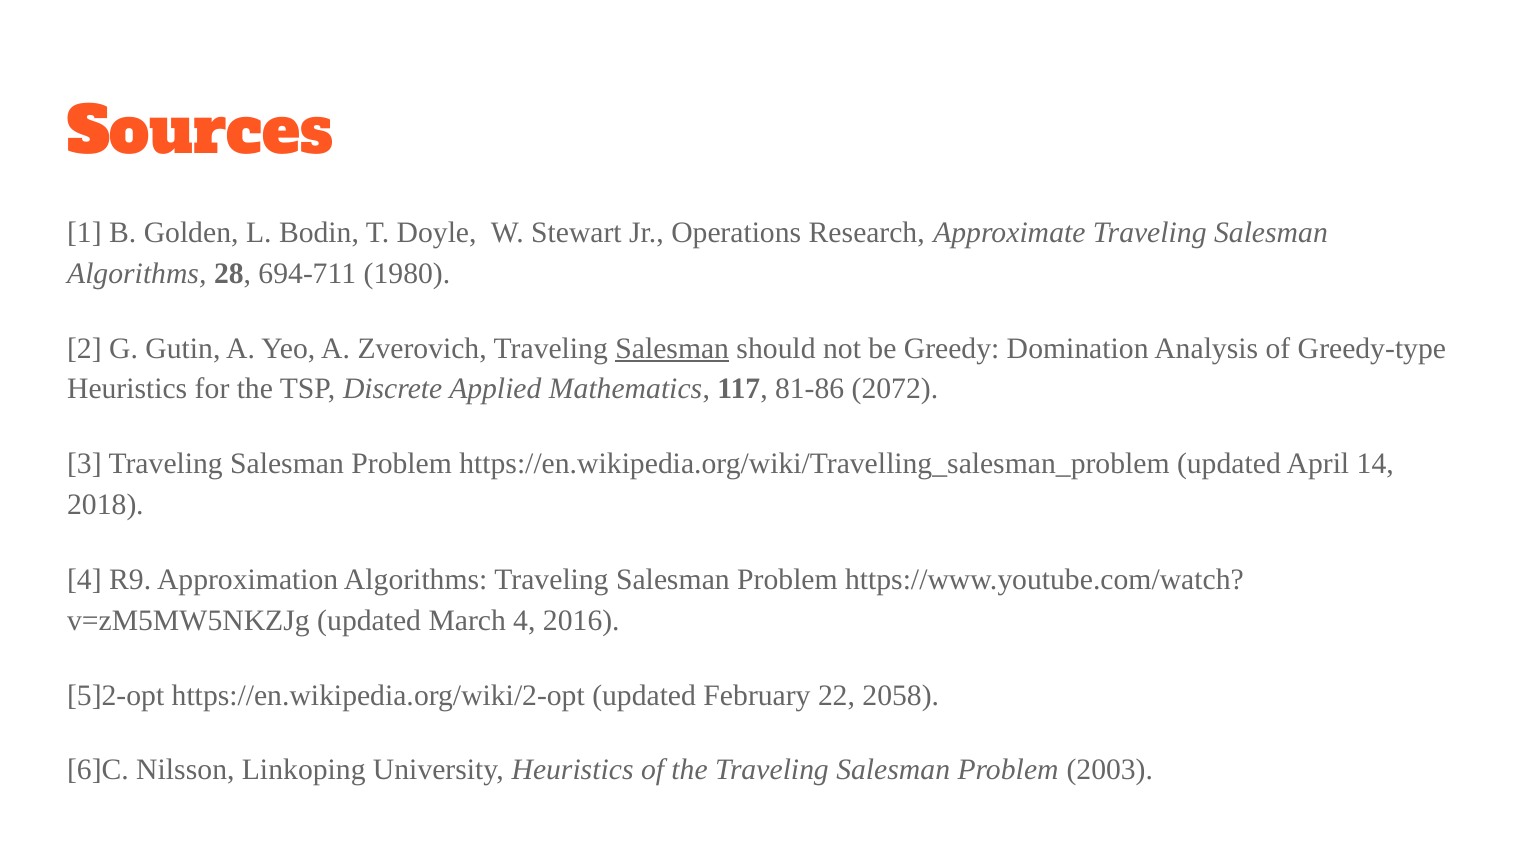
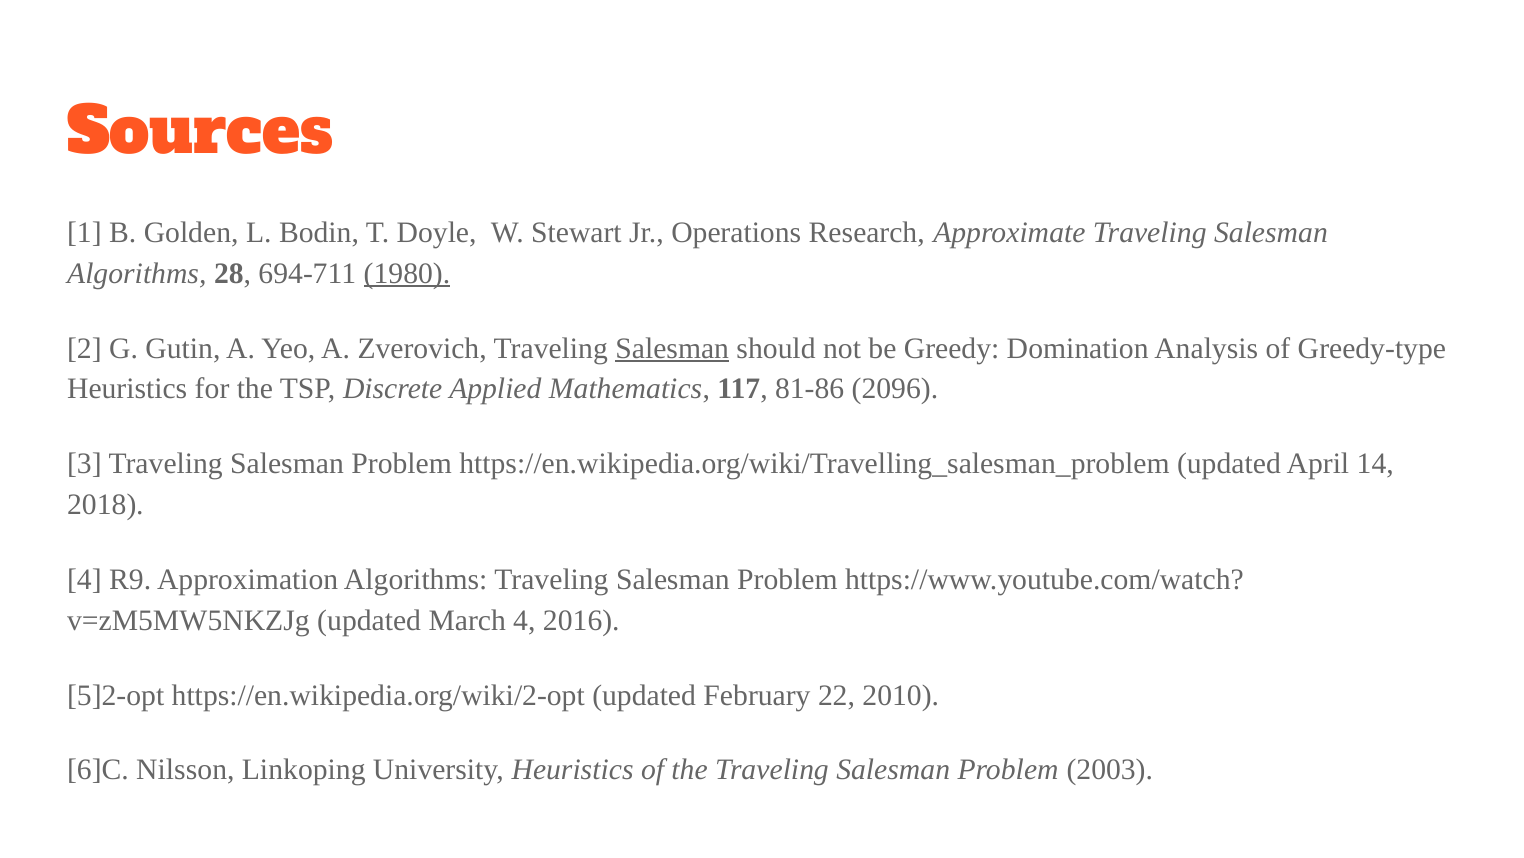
1980 underline: none -> present (407, 273)
2072: 2072 -> 2096 (895, 389)
2058: 2058 -> 2010 (901, 695)
